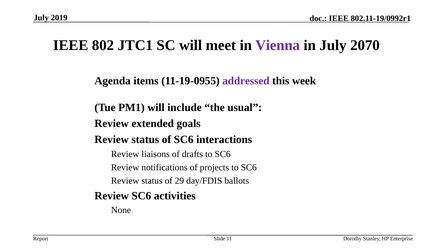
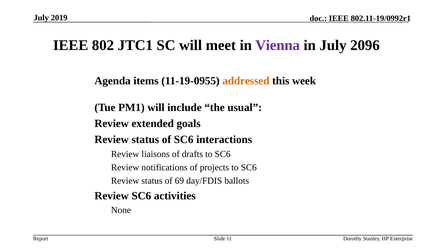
2070: 2070 -> 2096 (365, 45)
addressed colour: purple -> orange (246, 81)
29: 29 -> 69 (179, 180)
